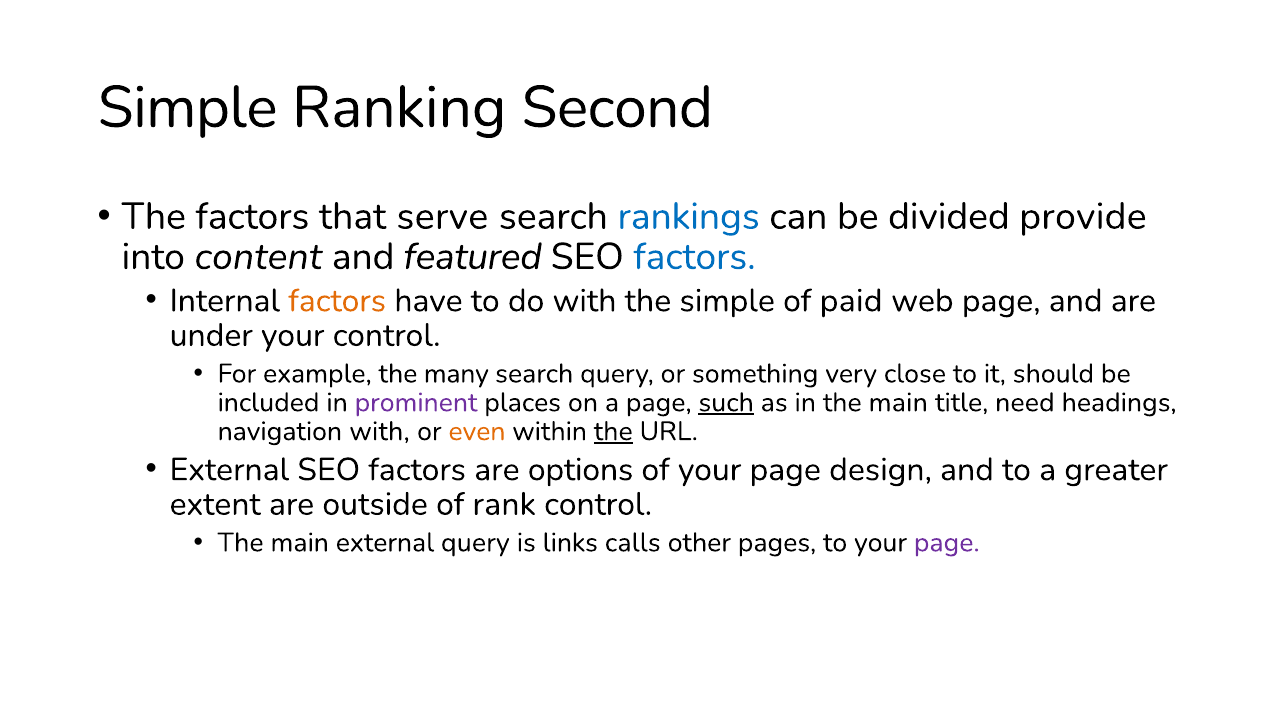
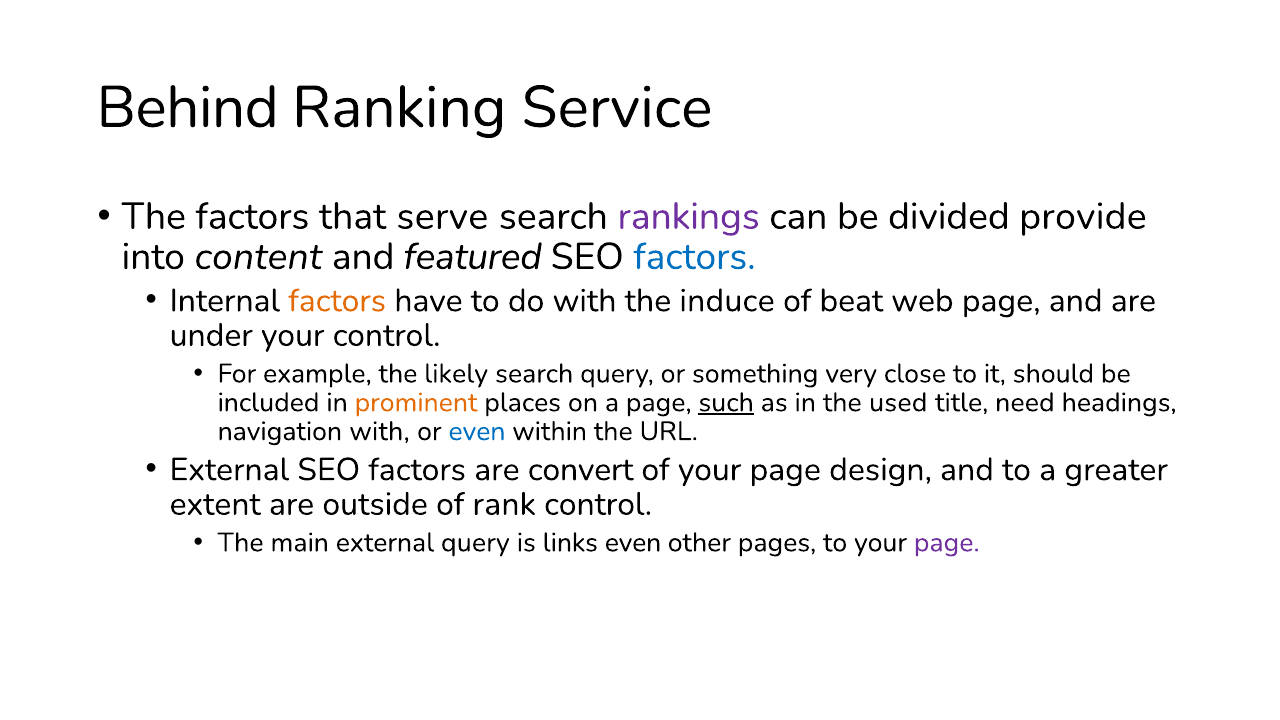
Simple: Simple -> Behind (188, 108)
Second: Second -> Service (617, 108)
rankings colour: blue -> purple (689, 216)
the simple: simple -> induce (727, 301)
paid: paid -> beat (851, 301)
many: many -> likely (456, 374)
prominent colour: purple -> orange (416, 402)
in the main: main -> used (898, 402)
even colour: orange -> blue (477, 431)
the underline: present -> none (613, 431)
options: options -> convert (581, 470)
links calls: calls -> even (633, 543)
